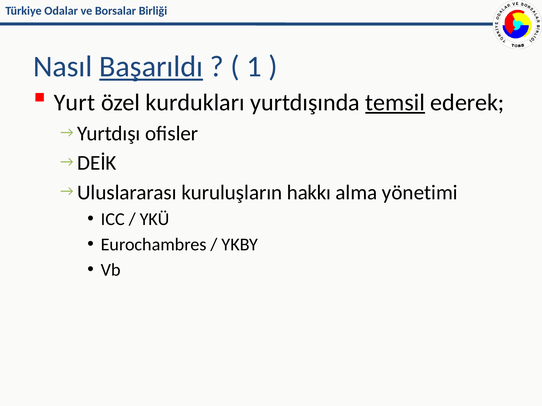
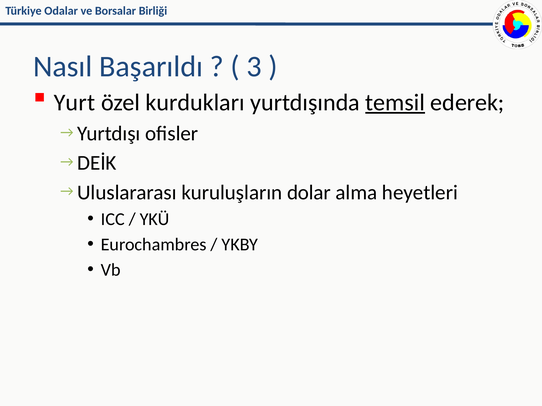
Başarıldı underline: present -> none (151, 67)
1: 1 -> 3 (254, 67)
hakkı: hakkı -> dolar (309, 193)
yönetimi: yönetimi -> heyetleri (420, 193)
